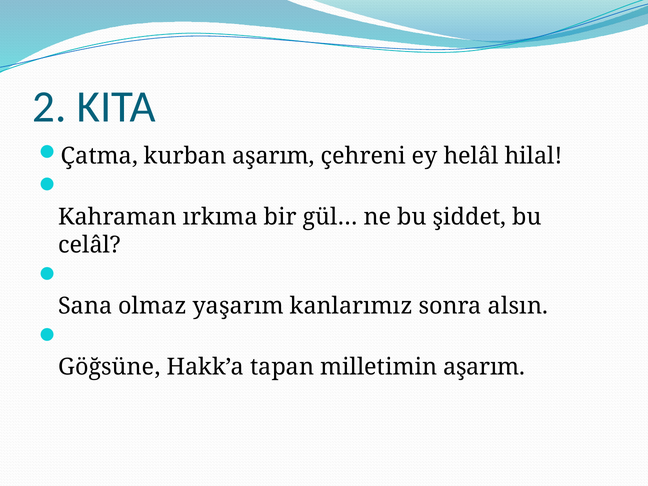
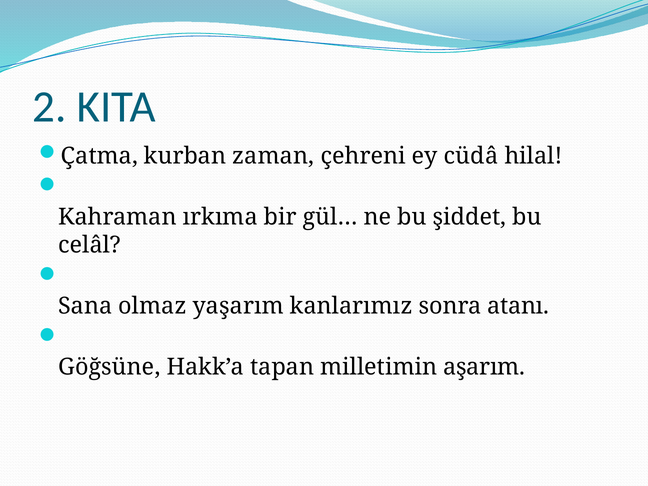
kurban aşarım: aşarım -> zaman (273, 156)
helâl: helâl -> cüdâ (471, 156)
alsın: alsın -> atanı (518, 306)
